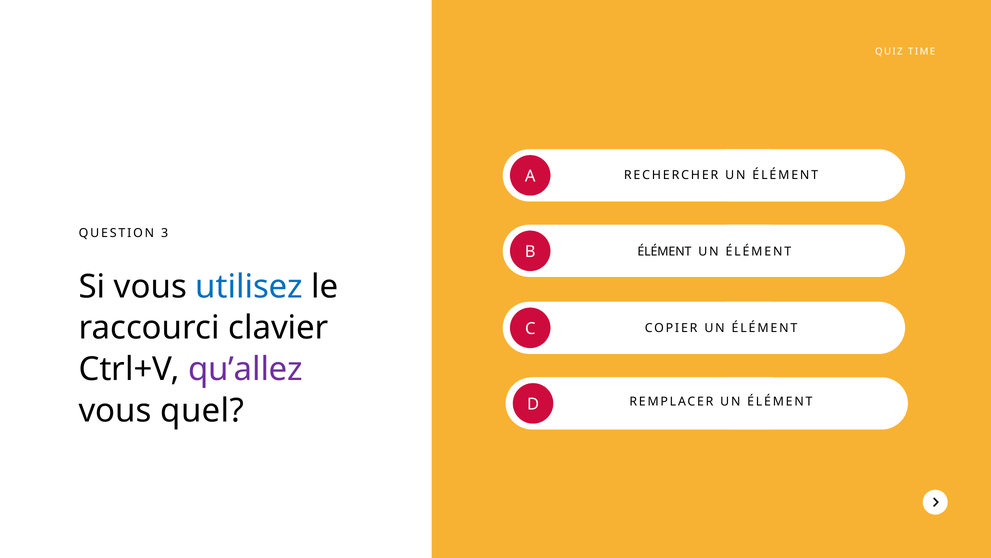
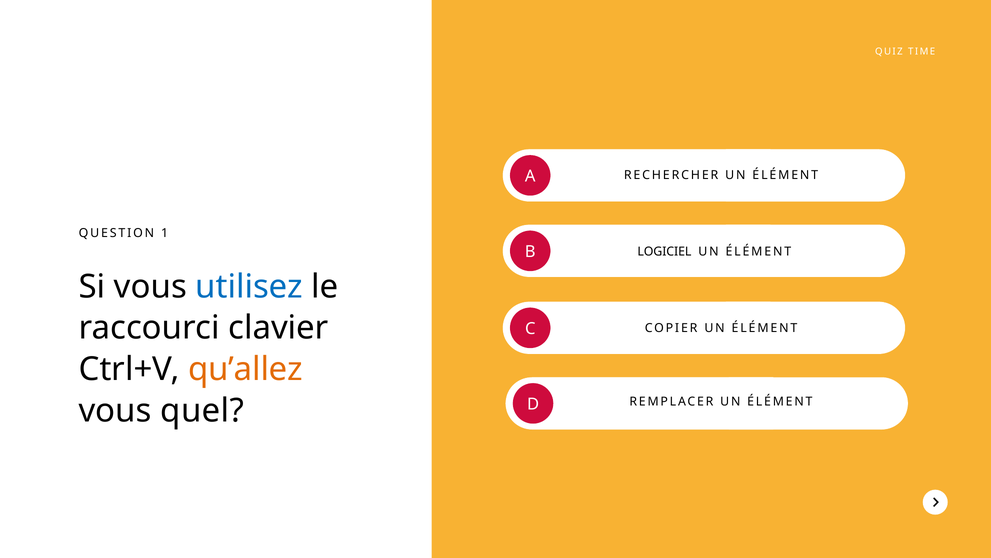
3: 3 -> 1 (165, 233)
ÉLÉMENT: ÉLÉMENT -> LOGICIEL (664, 251)
qu’allez colour: purple -> orange (245, 369)
